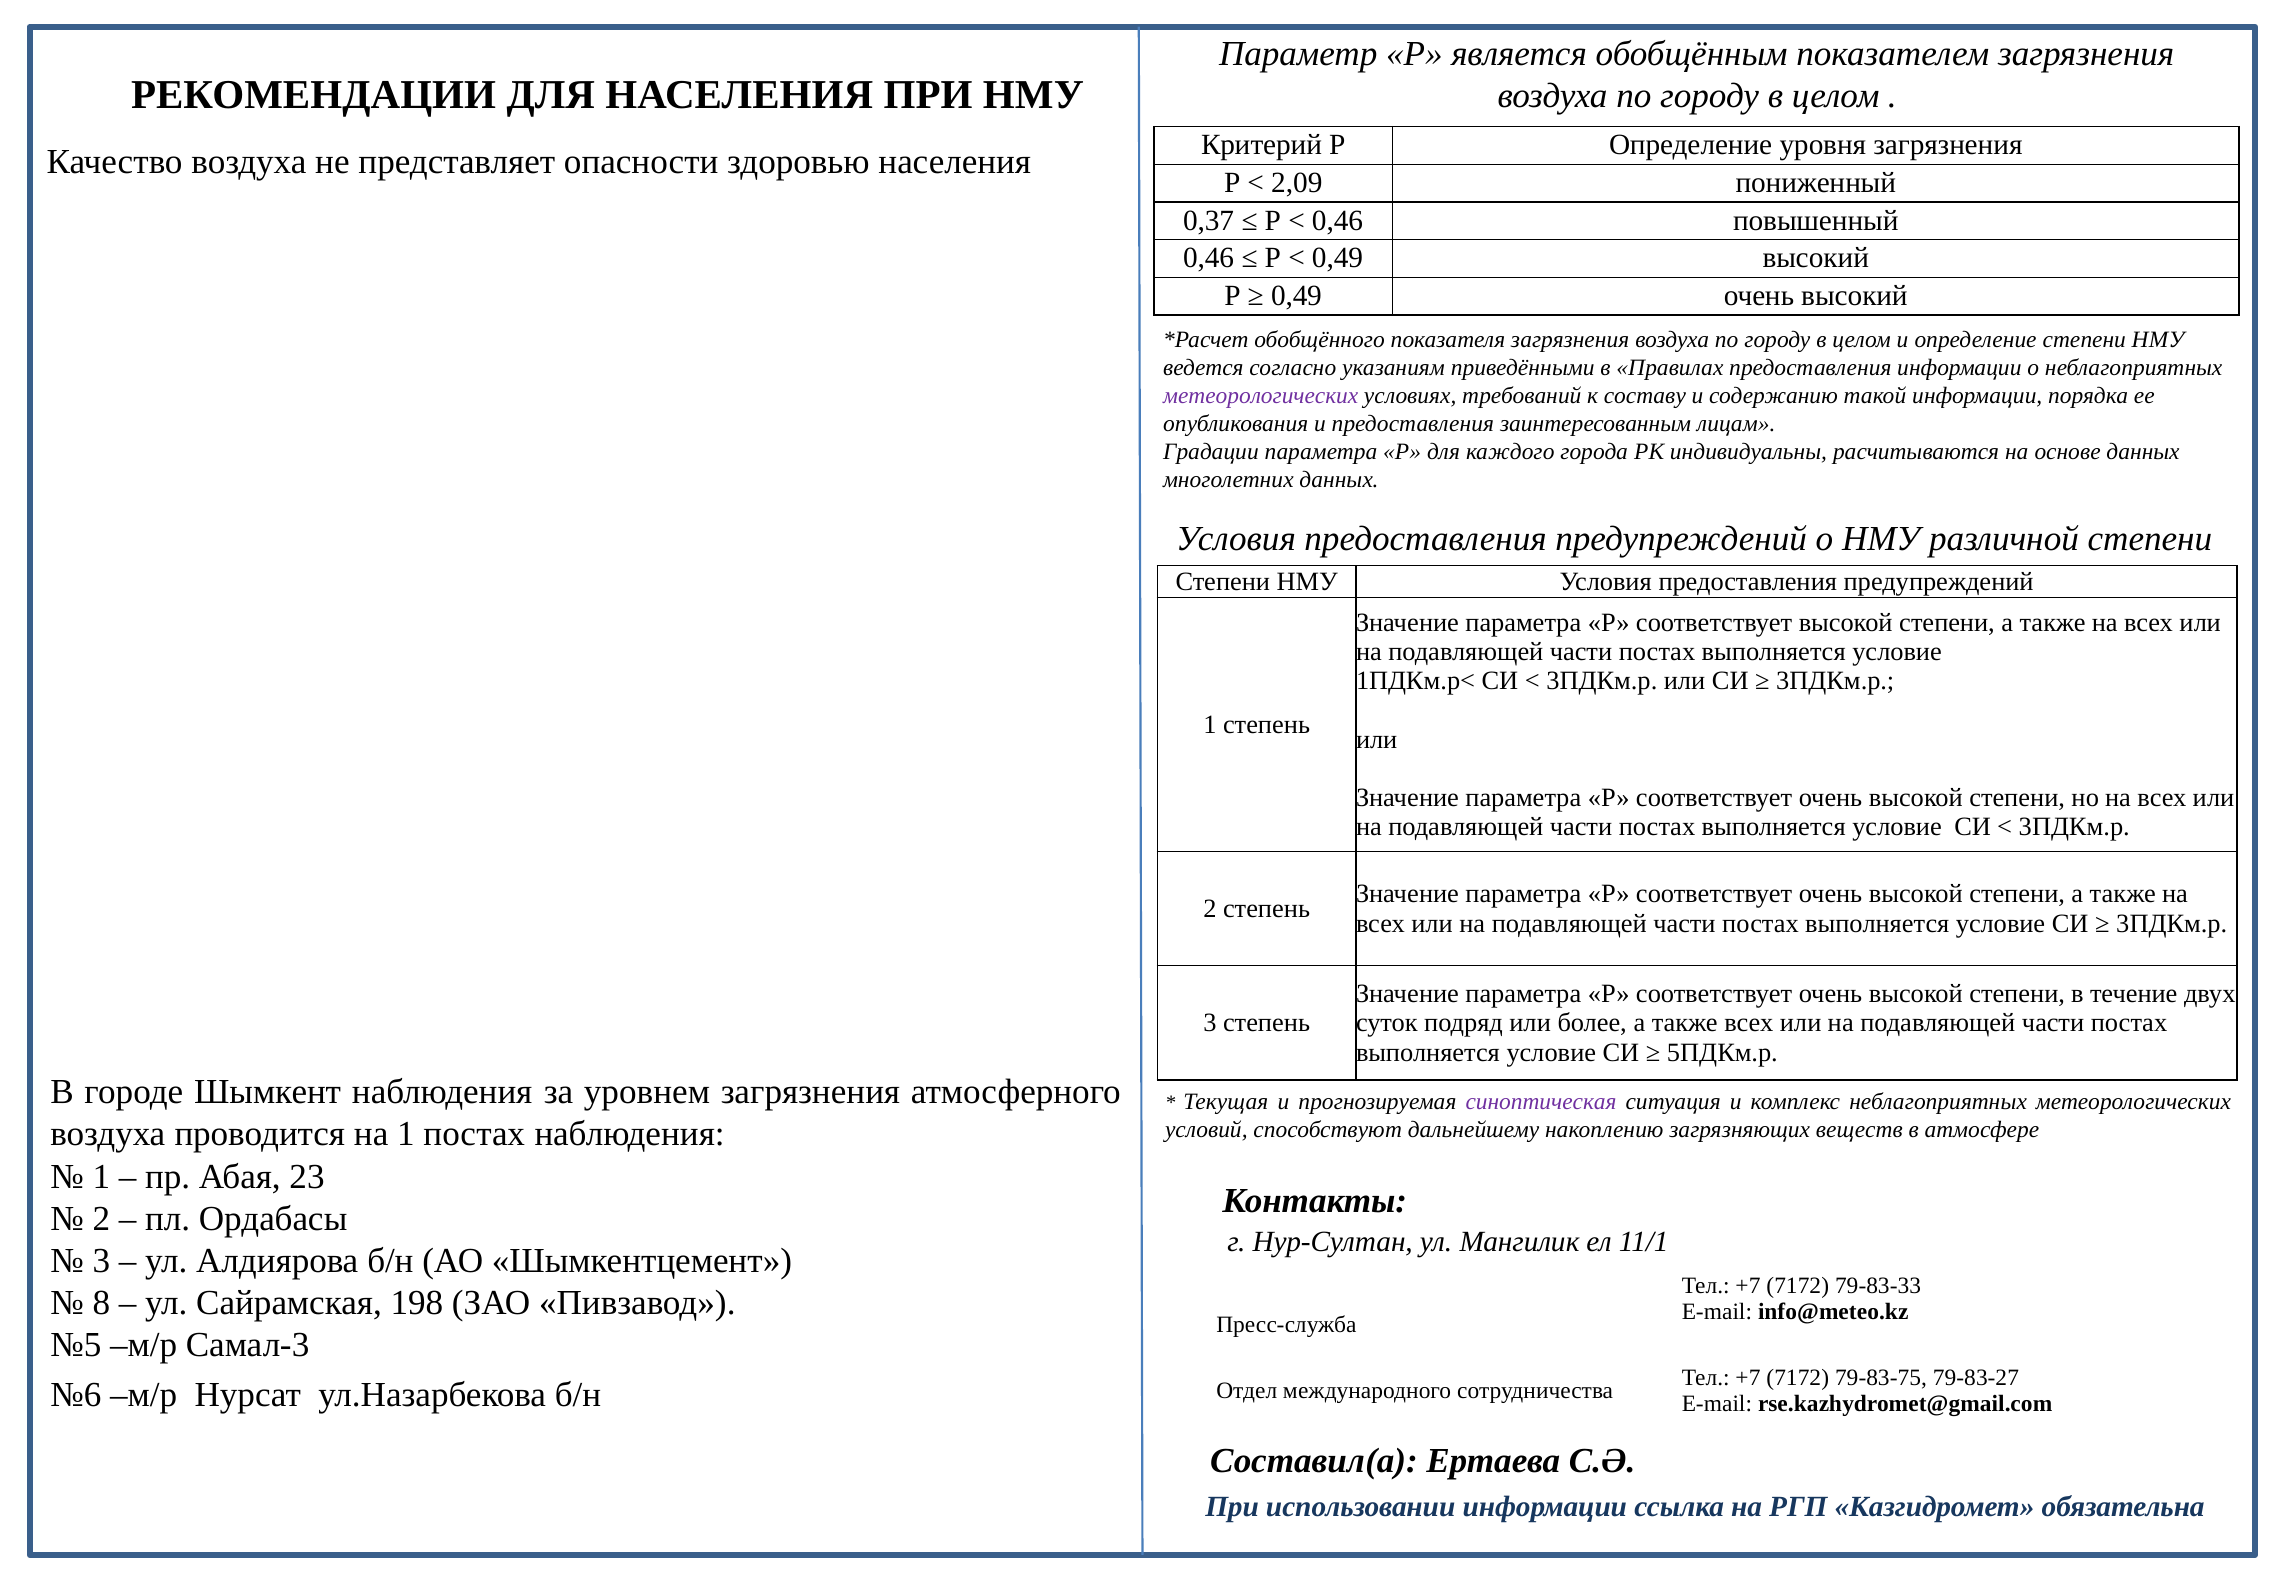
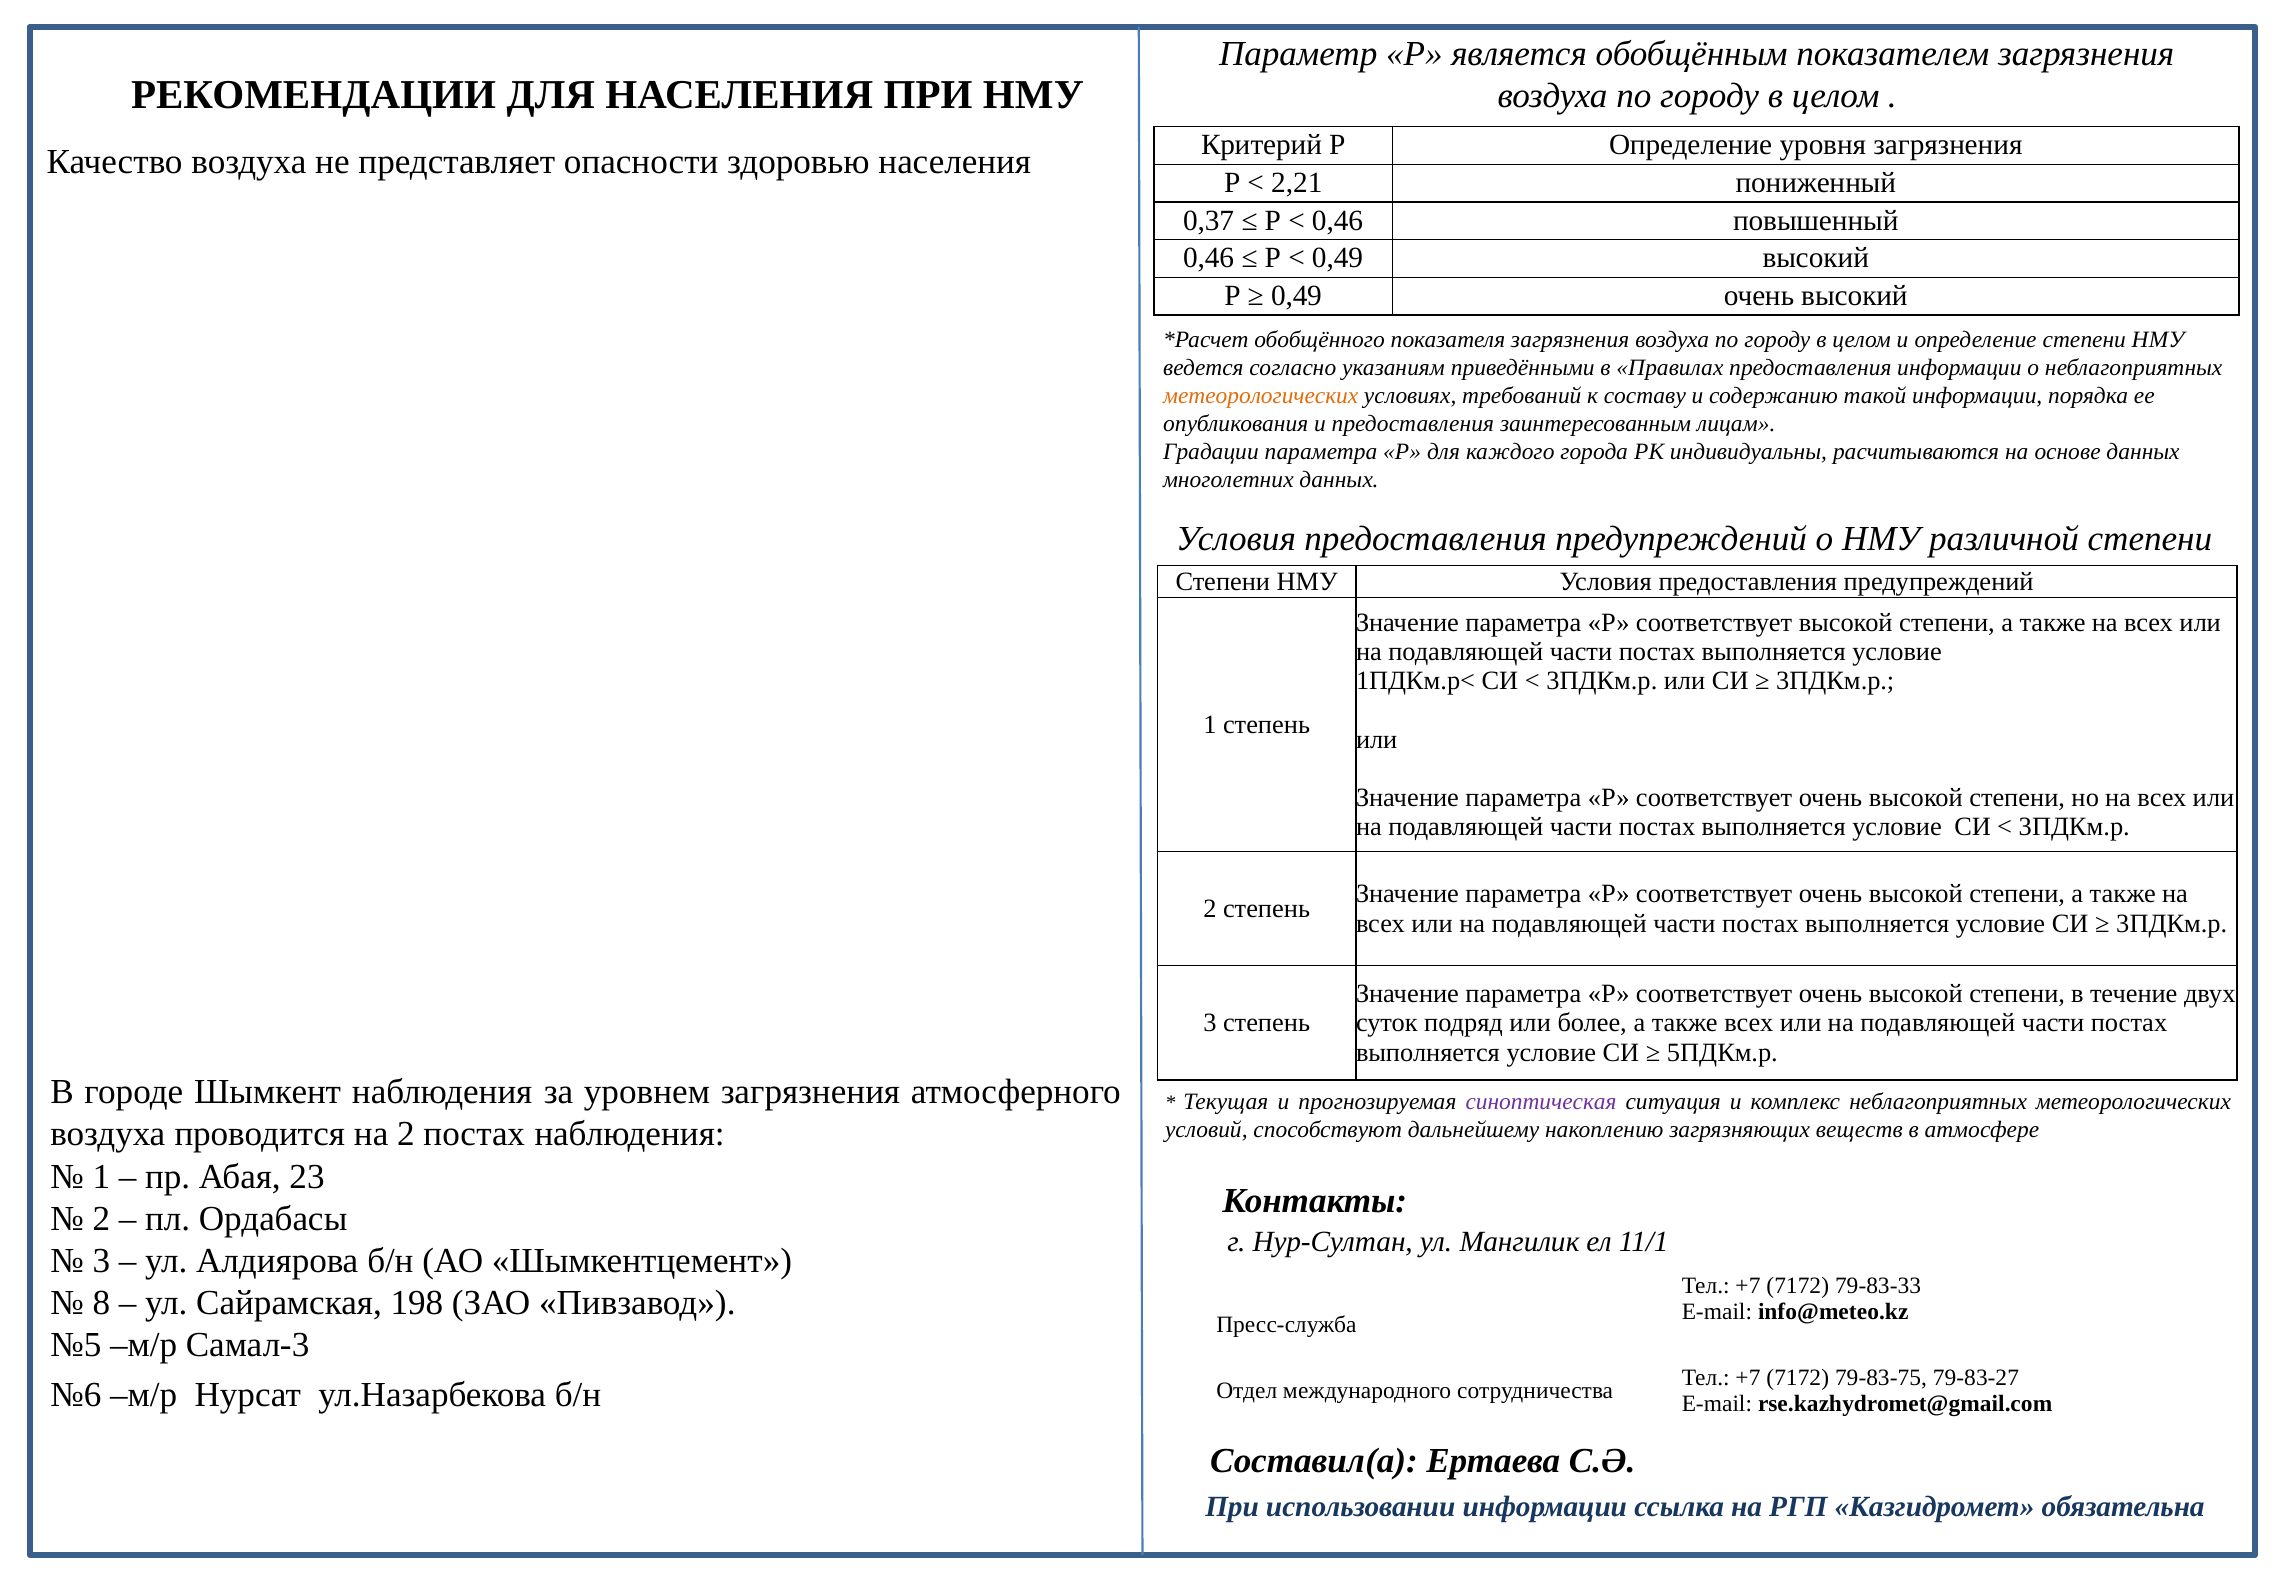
2,09: 2,09 -> 2,21 (1297, 183)
метеорологических colour: purple -> orange (1261, 395)
на 1: 1 -> 2 (406, 1134)
